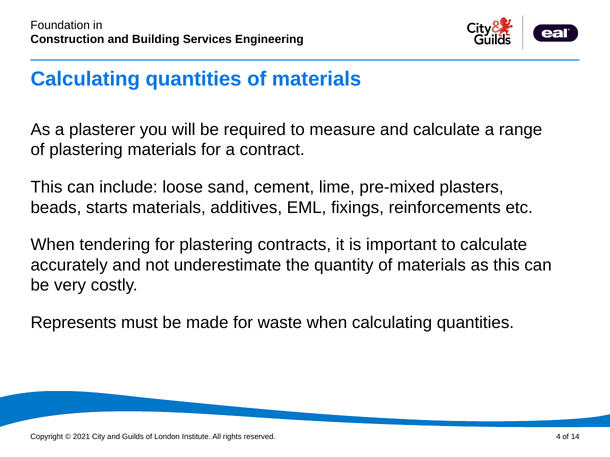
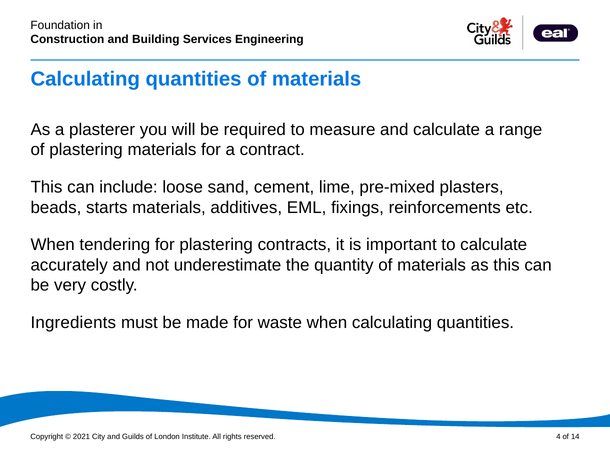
Represents: Represents -> Ingredients (73, 323)
